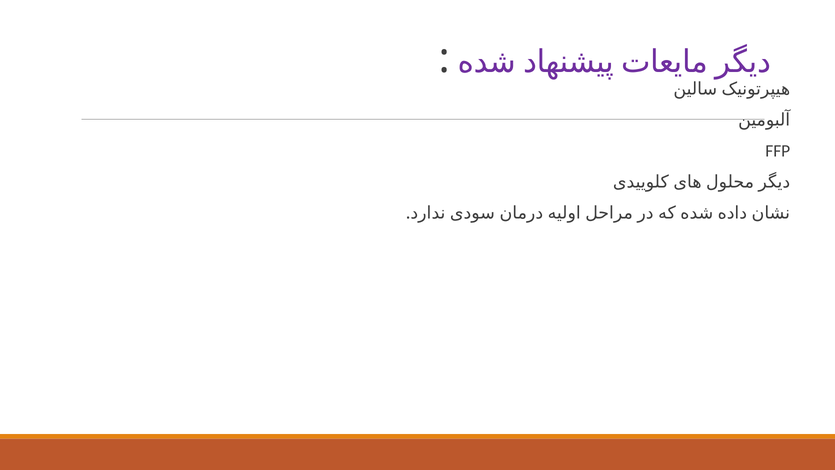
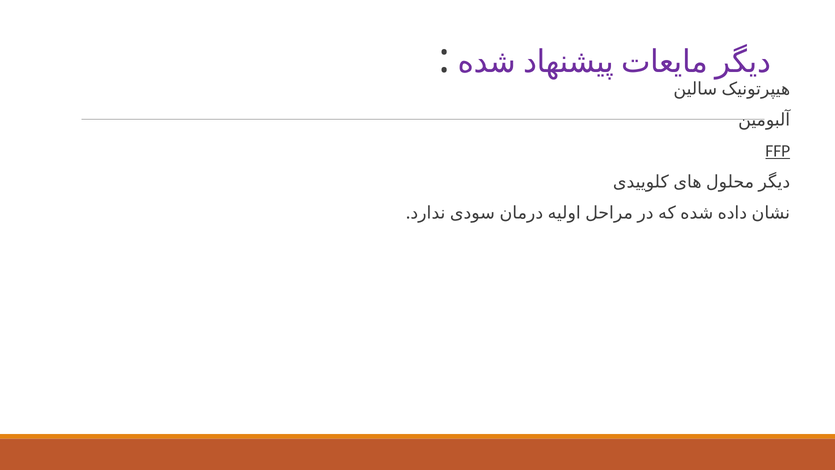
FFP underline: none -> present (778, 151)
